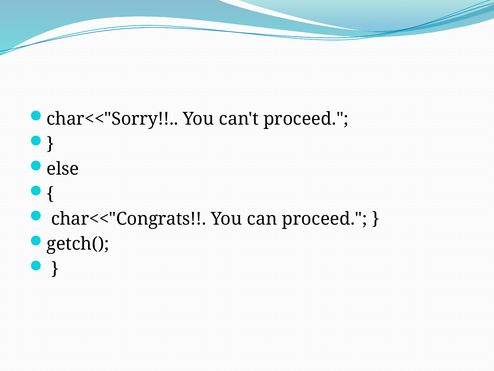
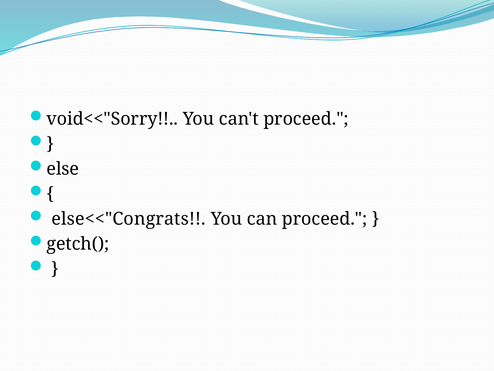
char<<"Sorry: char<<"Sorry -> void<<"Sorry (112, 119)
char<<"Congrats: char<<"Congrats -> else<<"Congrats (129, 219)
